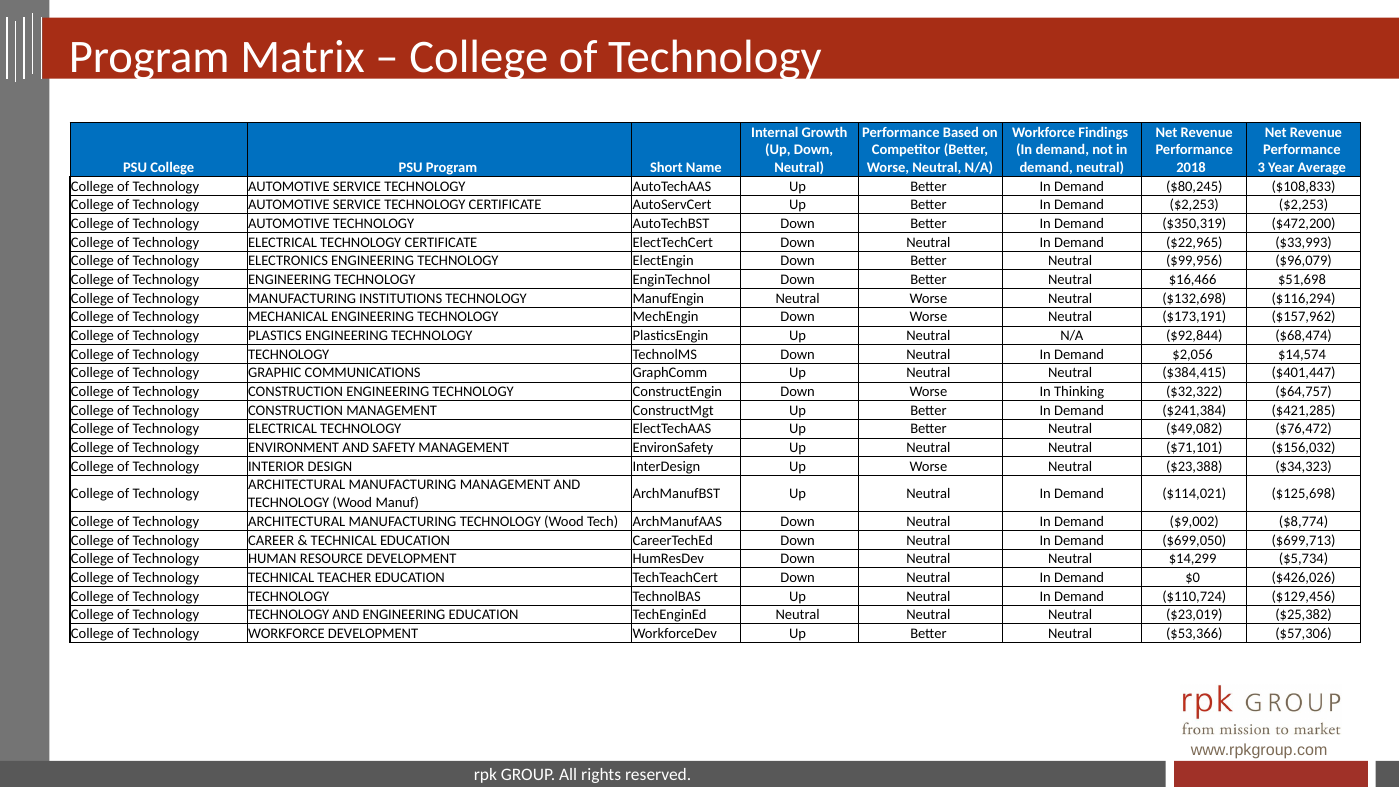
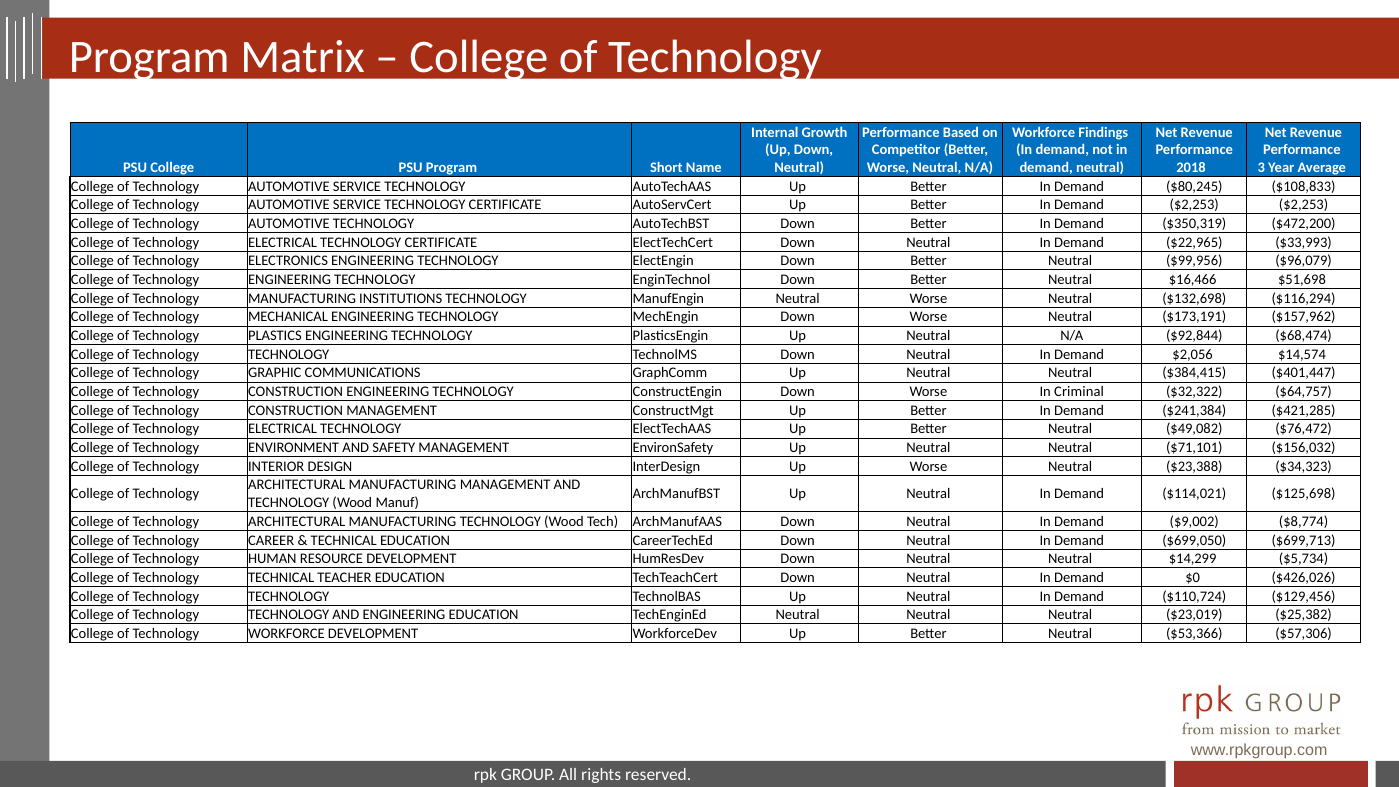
Thinking: Thinking -> Criminal (1079, 392)
